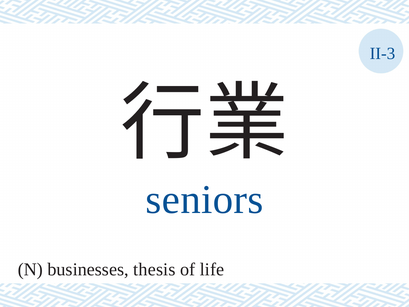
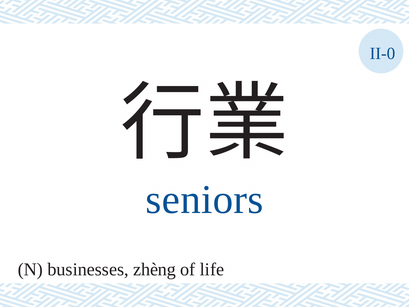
II-3: II-3 -> II-0 (383, 54)
thesis: thesis -> zhèng (155, 269)
